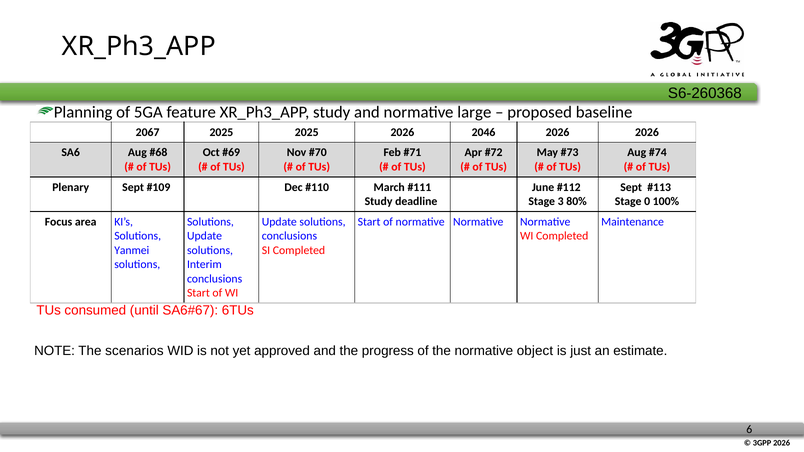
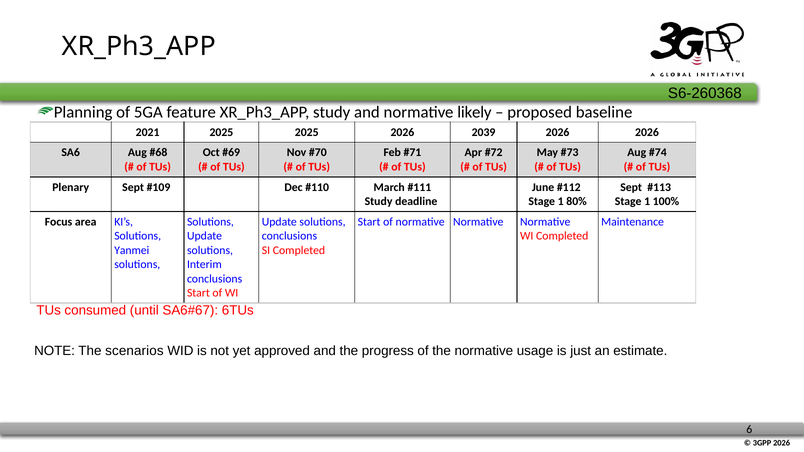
large: large -> likely (474, 112)
2067: 2067 -> 2021 (148, 132)
2046: 2046 -> 2039 (484, 132)
3: 3 -> 1 (561, 202)
0: 0 -> 1 (647, 202)
object: object -> usage (535, 351)
